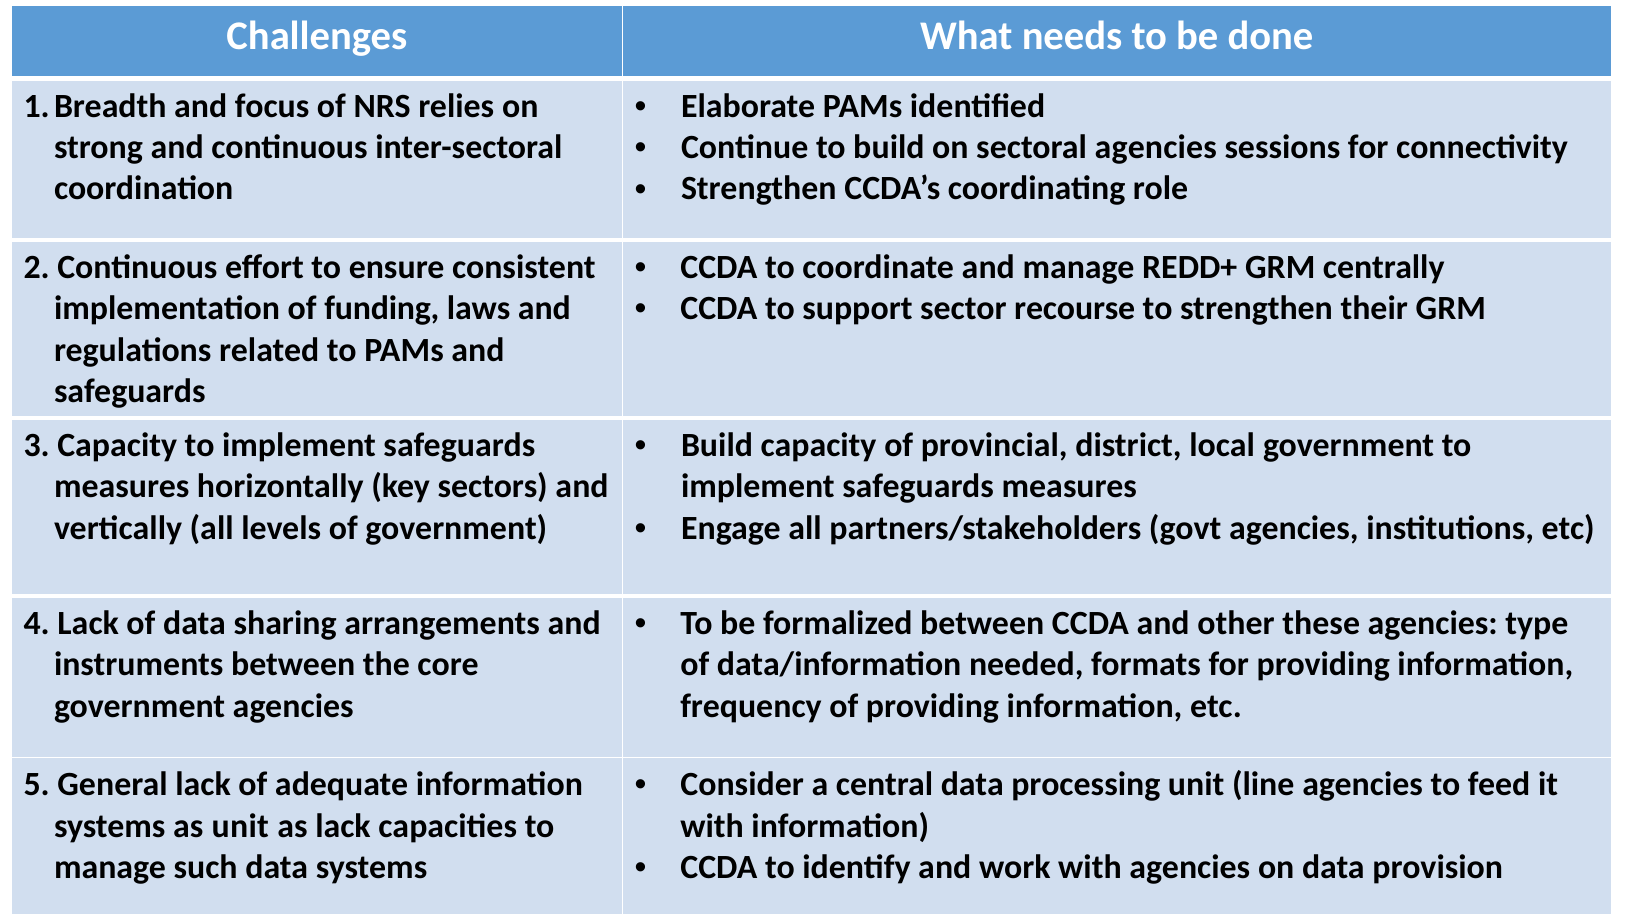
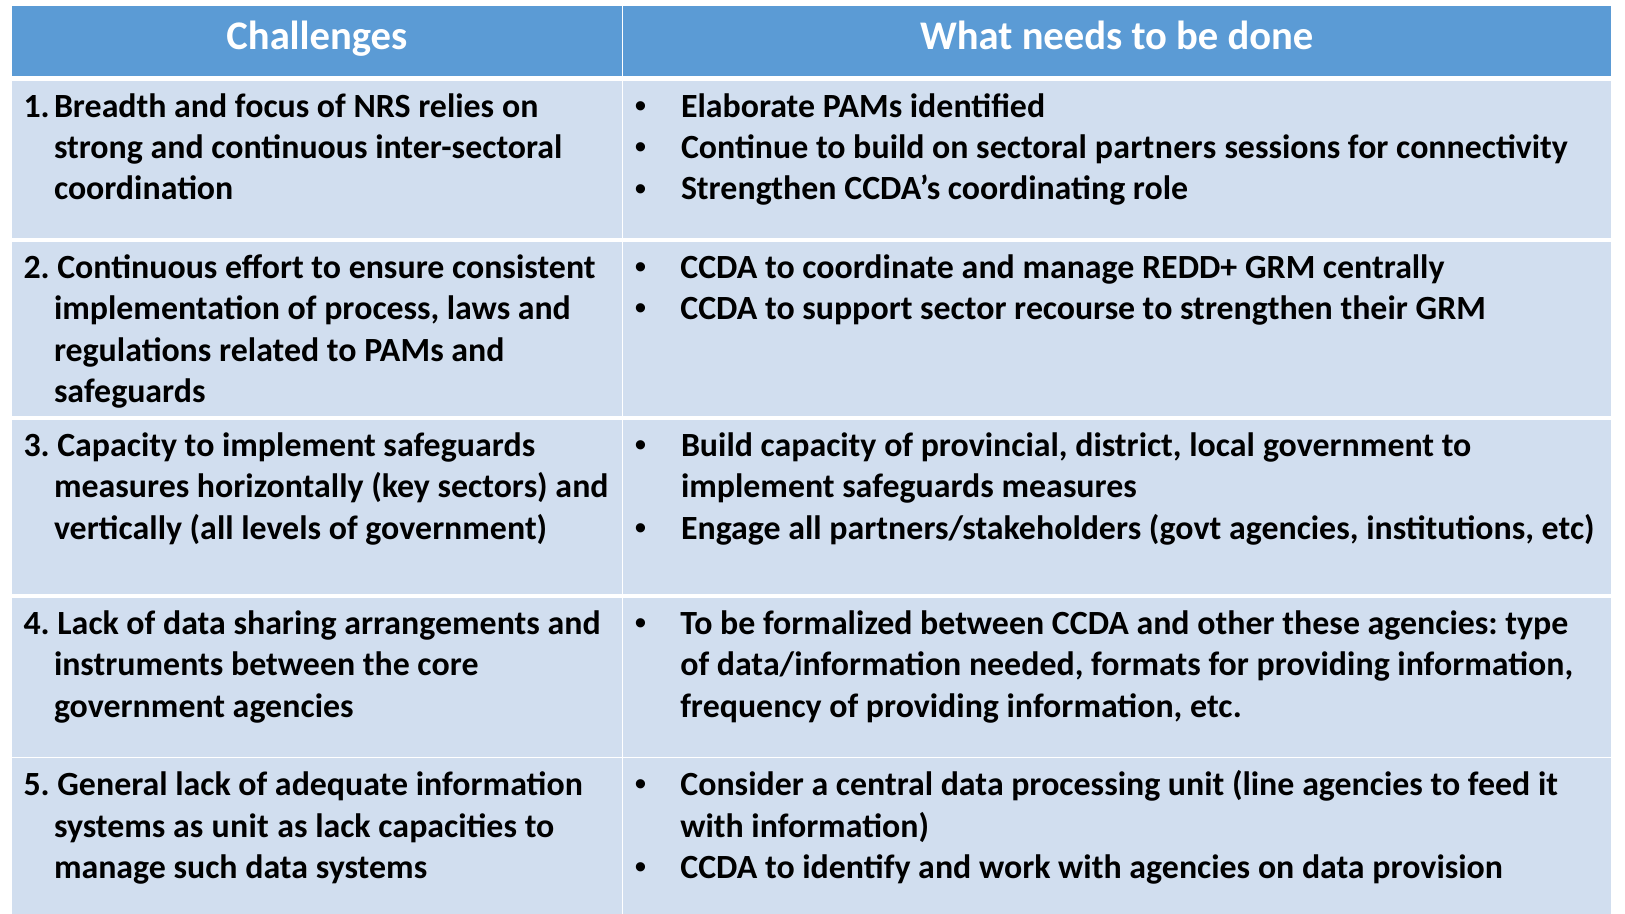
sectoral agencies: agencies -> partners (1156, 147)
funding: funding -> process (382, 309)
